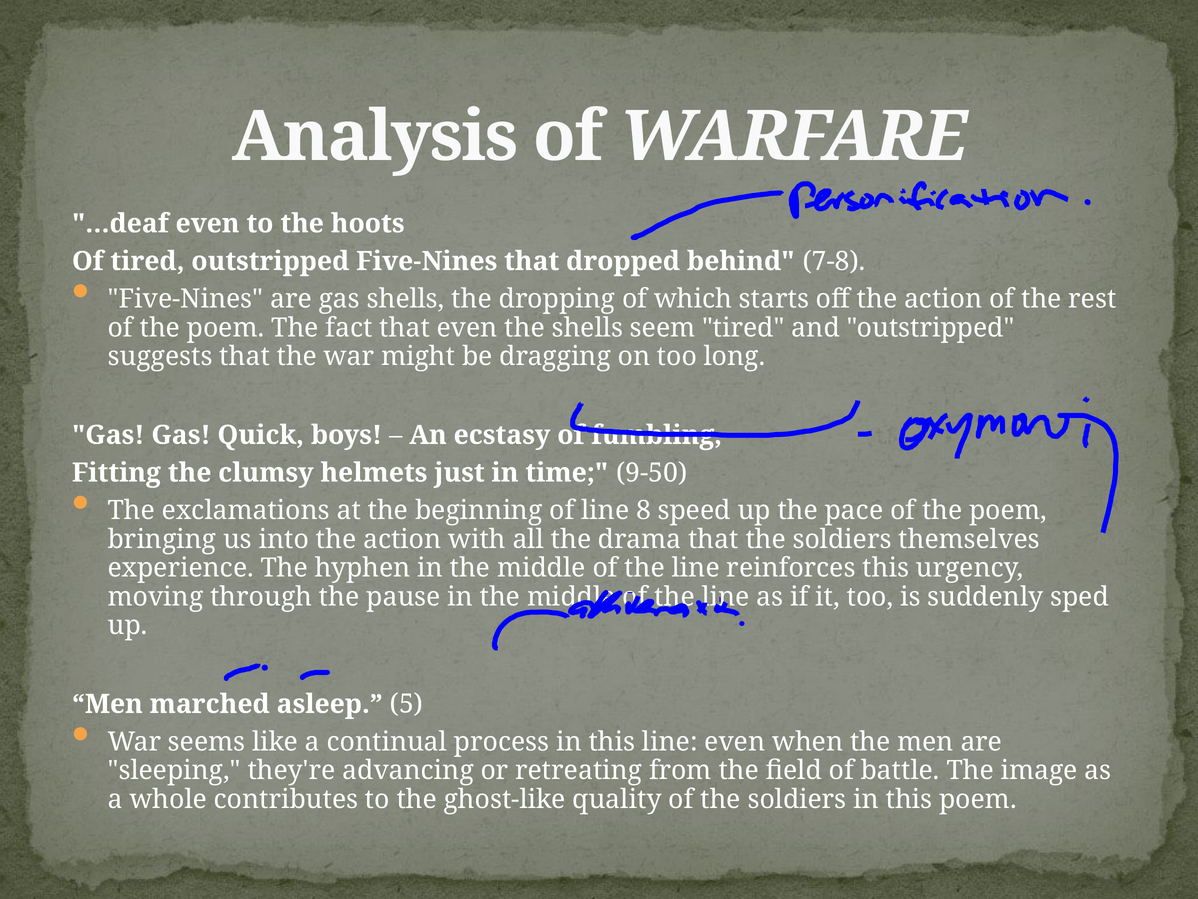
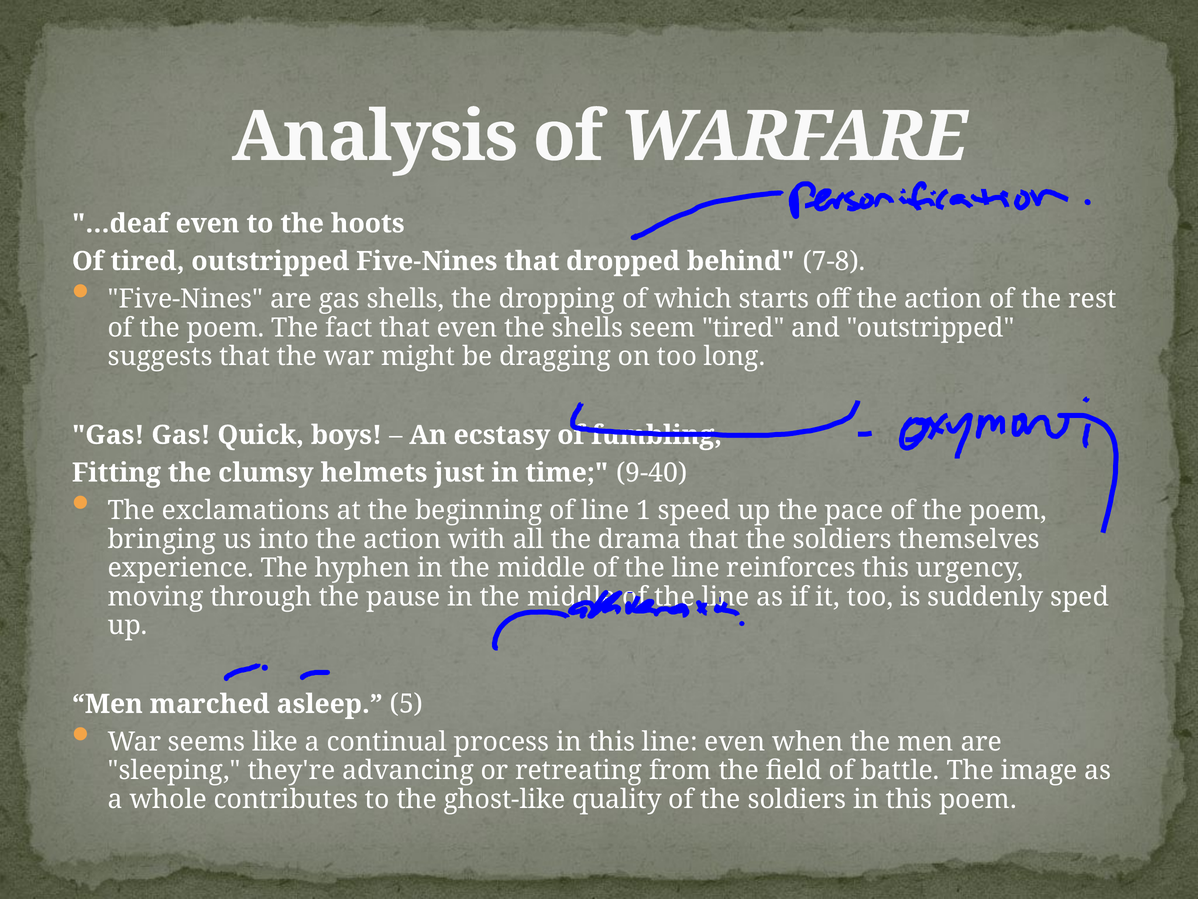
9-50: 9-50 -> 9-40 (652, 473)
8: 8 -> 1 (644, 510)
